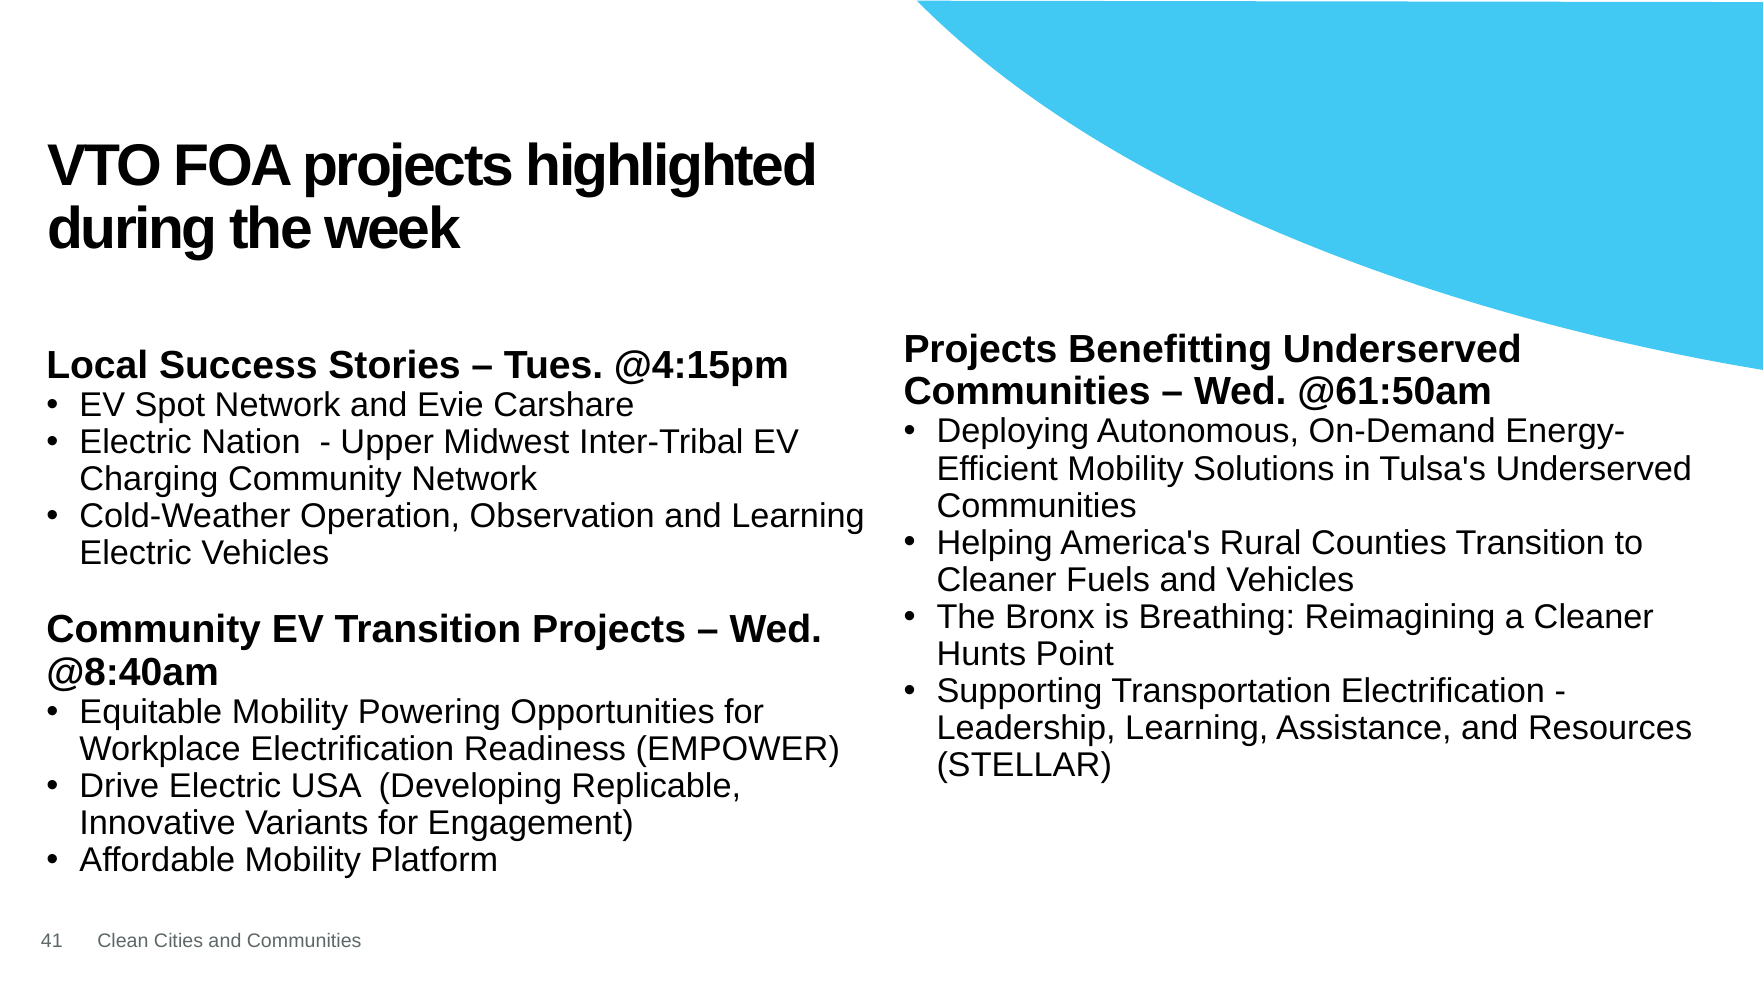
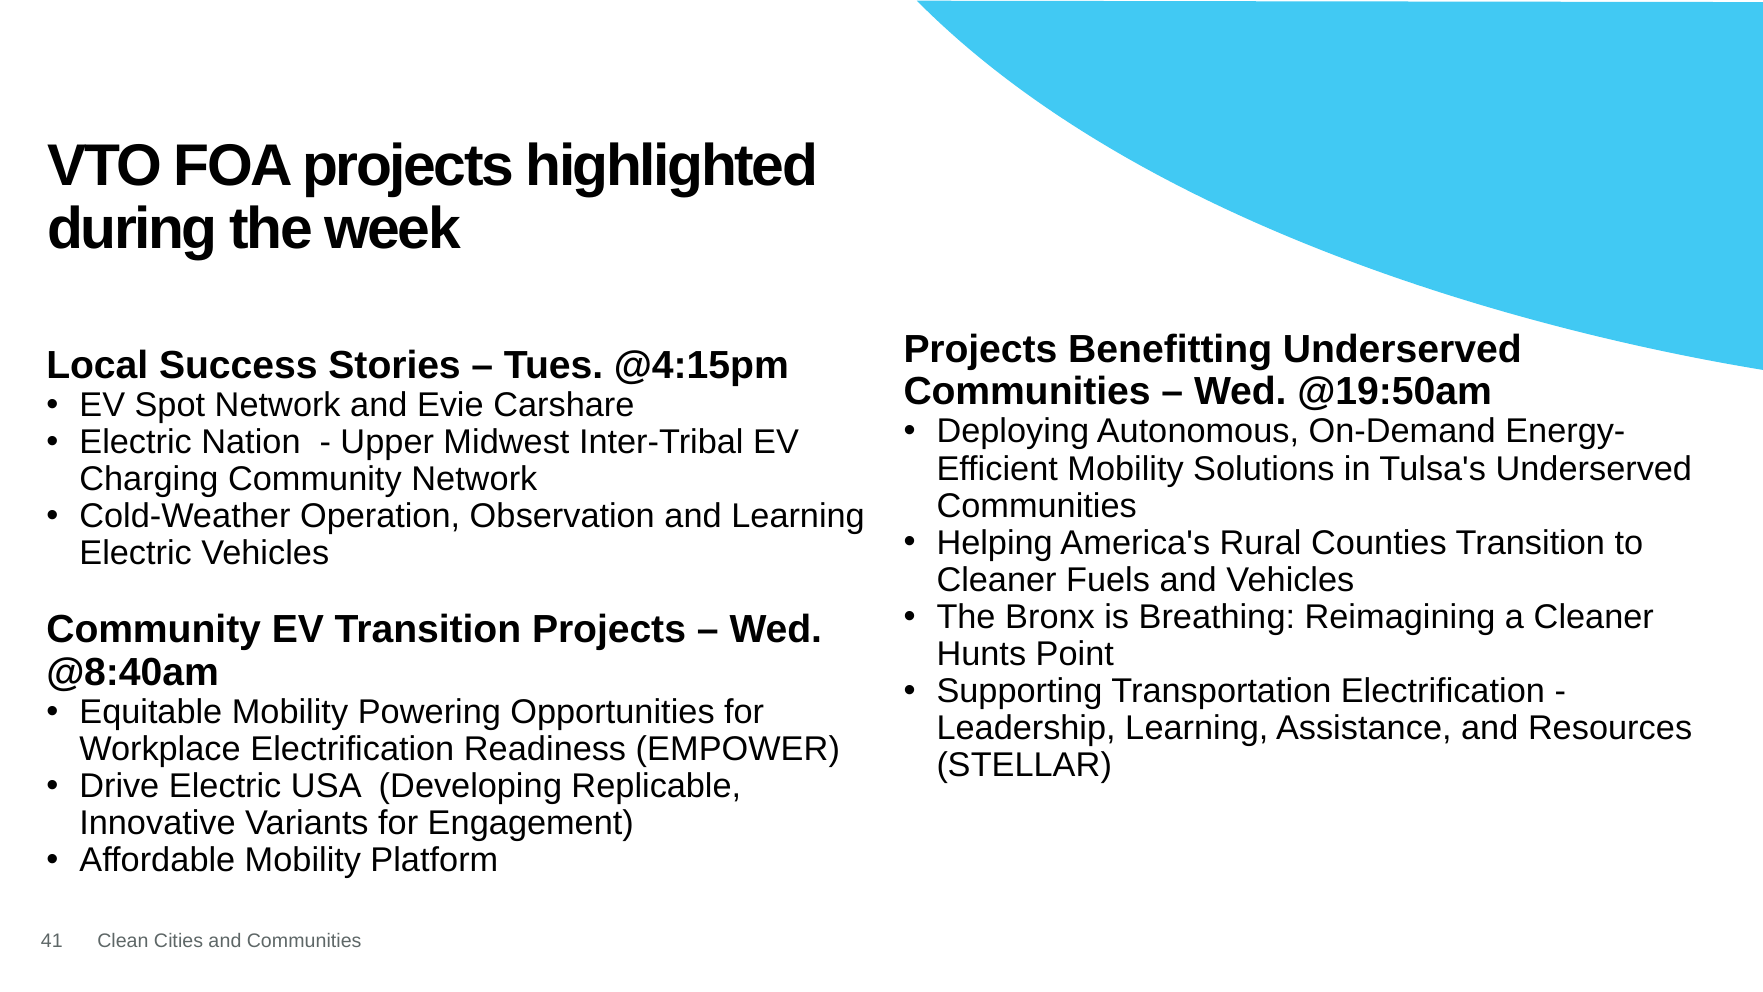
@61:50am: @61:50am -> @19:50am (1395, 392)
